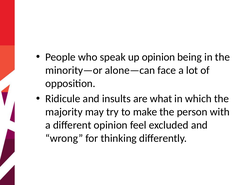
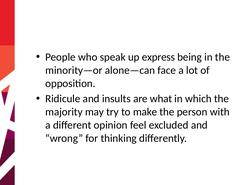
up opinion: opinion -> express (158, 57)
